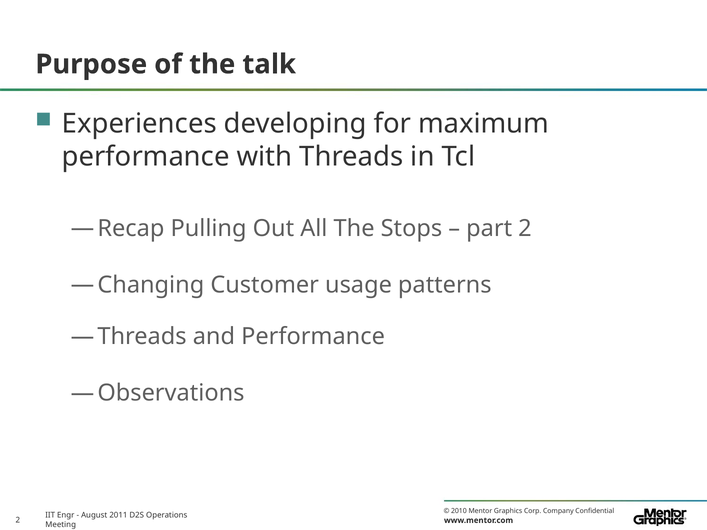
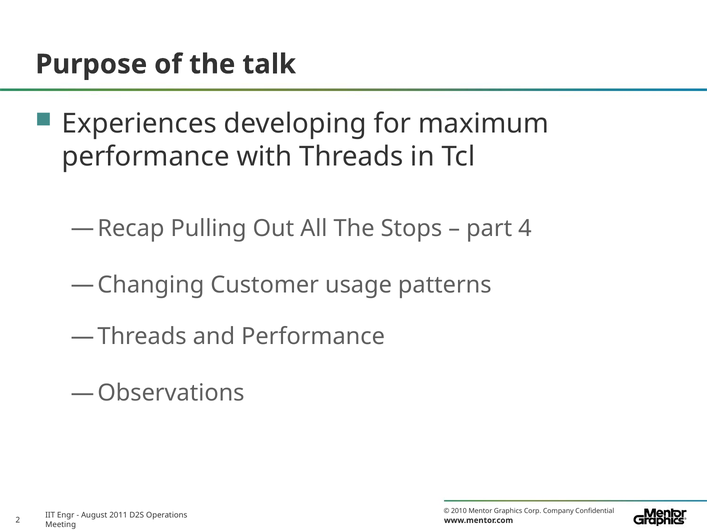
part 2: 2 -> 4 (525, 228)
